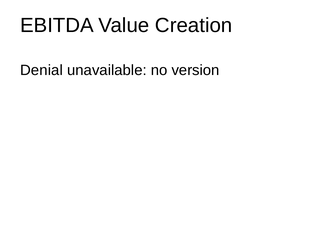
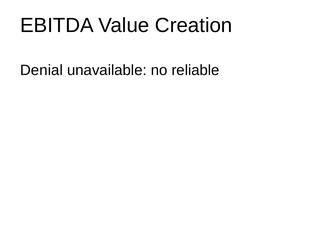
version: version -> reliable (196, 70)
